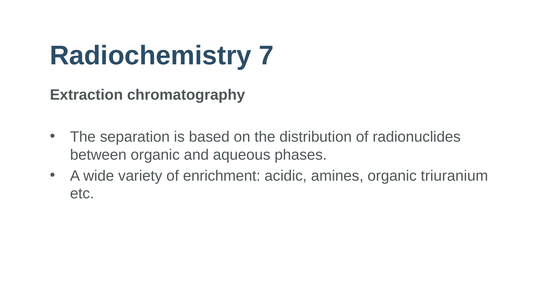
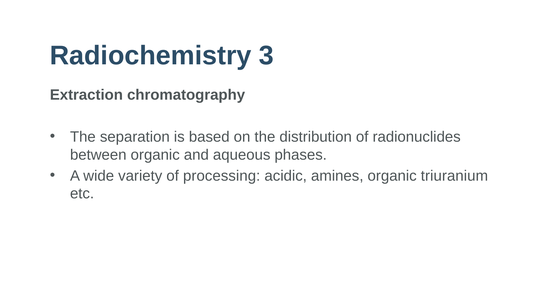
7: 7 -> 3 (266, 56)
enrichment: enrichment -> processing (222, 176)
